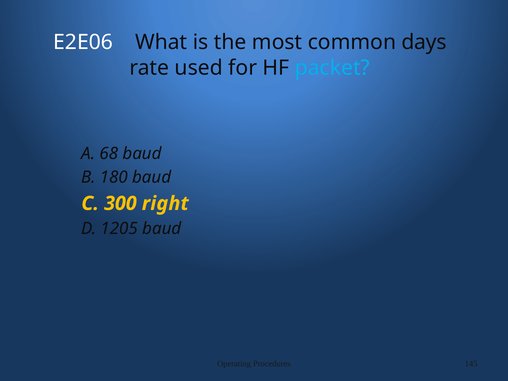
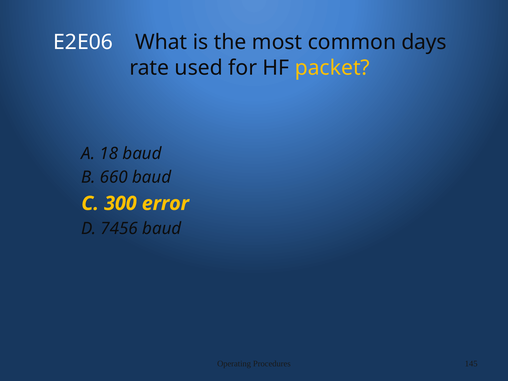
packet colour: light blue -> yellow (332, 68)
68: 68 -> 18 (109, 154)
180: 180 -> 660 (114, 177)
right: right -> error (165, 203)
1205: 1205 -> 7456 (119, 229)
